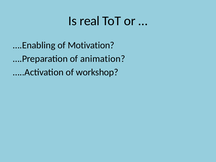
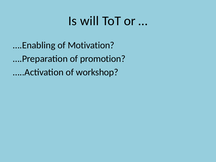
real: real -> will (89, 21)
animation: animation -> promotion (103, 59)
